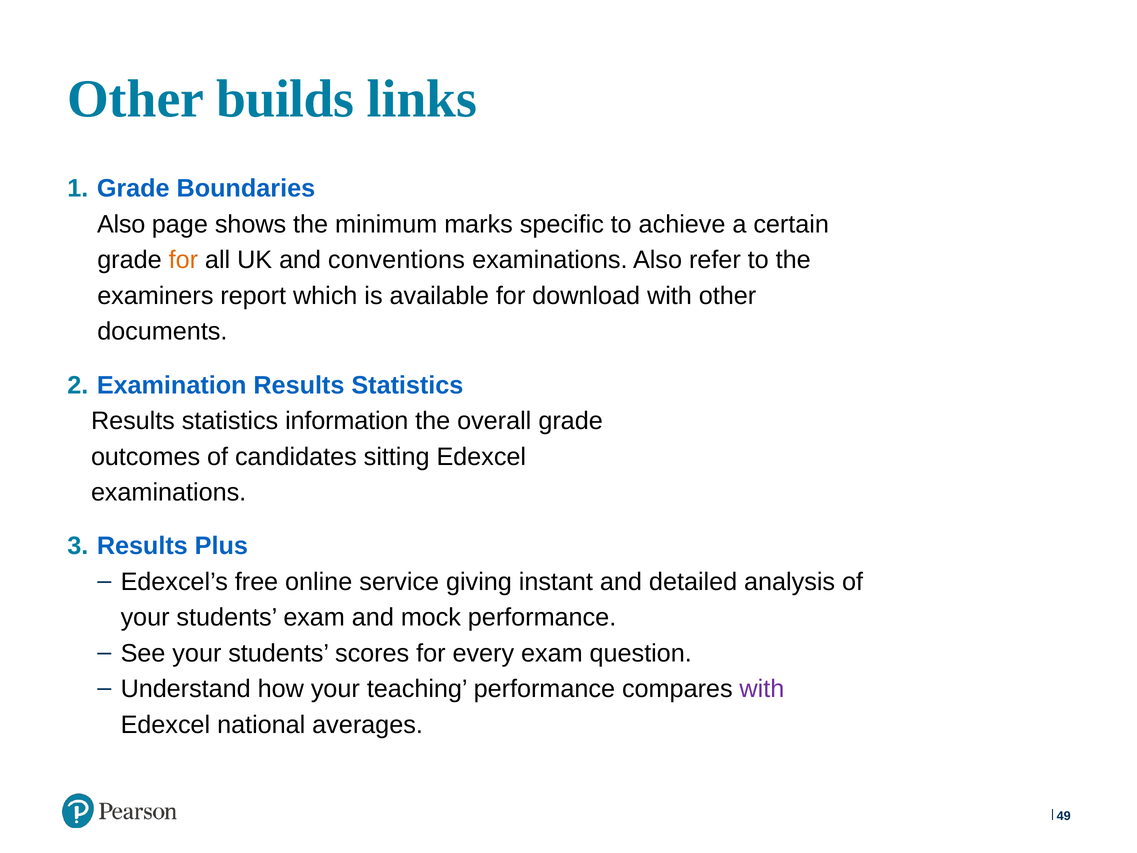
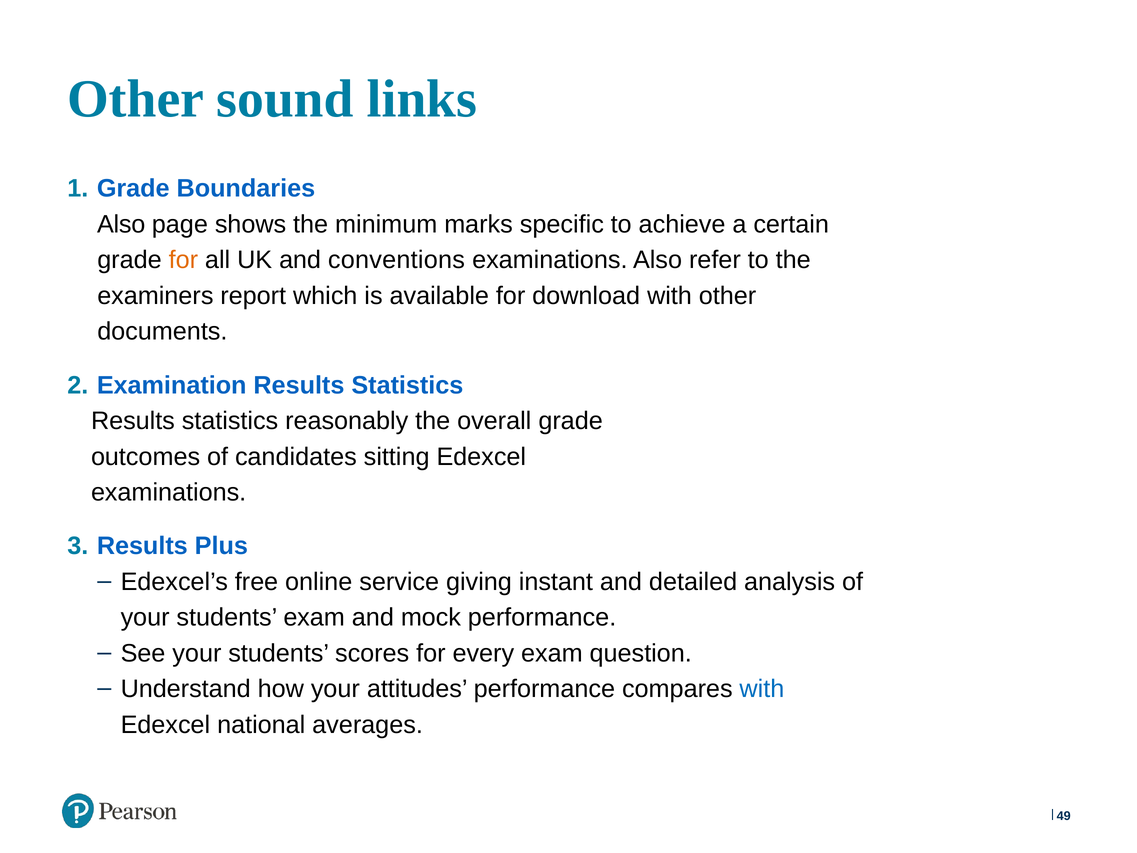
builds: builds -> sound (285, 99)
information: information -> reasonably (347, 421)
teaching: teaching -> attitudes (417, 689)
with colour: purple -> blue (762, 689)
